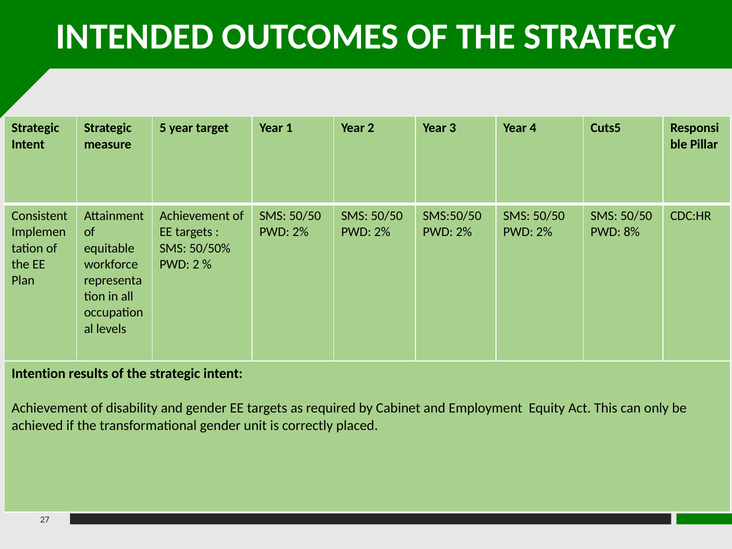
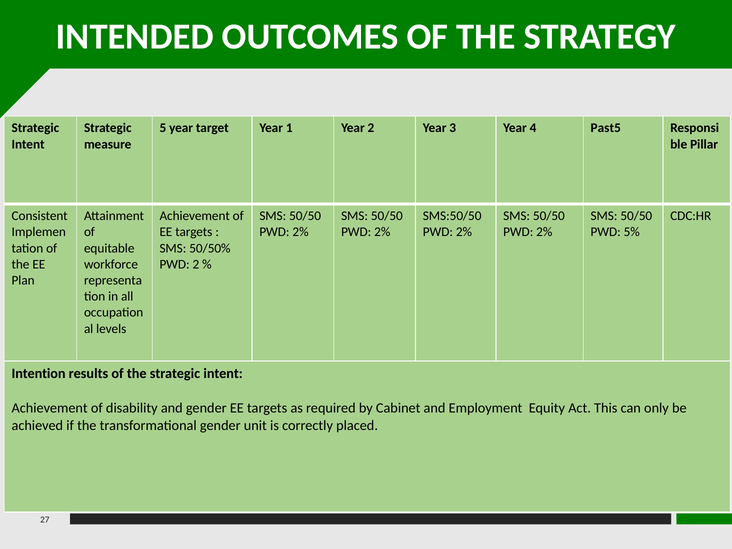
Cuts5: Cuts5 -> Past5 (606, 128)
8%: 8% -> 5% (632, 232)
